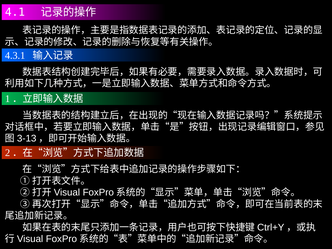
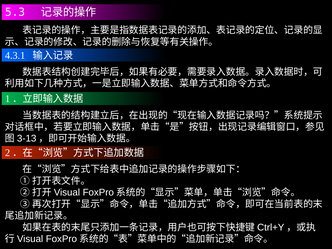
4.1: 4.1 -> 5.3 (15, 12)
